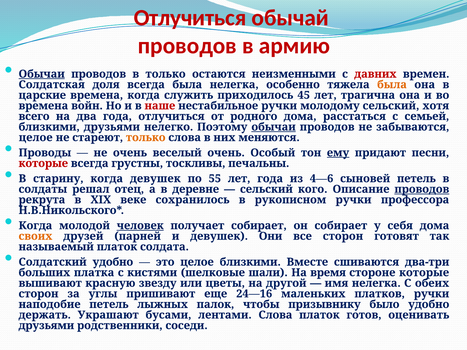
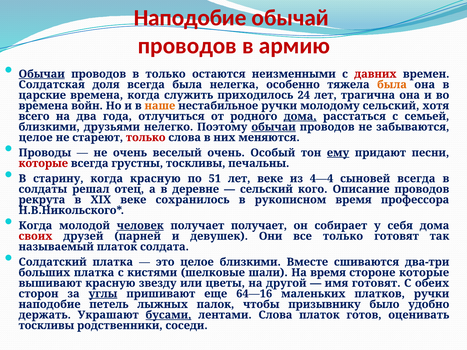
Отлучиться: Отлучиться -> Наподобие (190, 18)
45: 45 -> 24 (304, 95)
наше colour: red -> orange (160, 106)
дома underline: none -> present (300, 116)
только colour: orange -> red (146, 138)
когда девушек: девушек -> красную (155, 179)
55: 55 -> 51 (215, 179)
лет года: года -> веке (270, 179)
4—6: 4—6 -> 4—4 (322, 179)
сыновей петель: петель -> всегда (416, 179)
проводов underline: present -> none (422, 189)
рукописном ручки: ручки -> время (354, 200)
получает собирает: собирает -> получает (259, 226)
своих colour: orange -> red (35, 236)
все сторон: сторон -> только (343, 236)
Солдатский удобно: удобно -> платка (113, 262)
имя нелегка: нелегка -> готовят (376, 283)
углы underline: none -> present (103, 294)
24—16: 24—16 -> 64—16 (254, 294)
бусами underline: none -> present (168, 315)
друзьями: друзьями -> тоскливы (46, 326)
